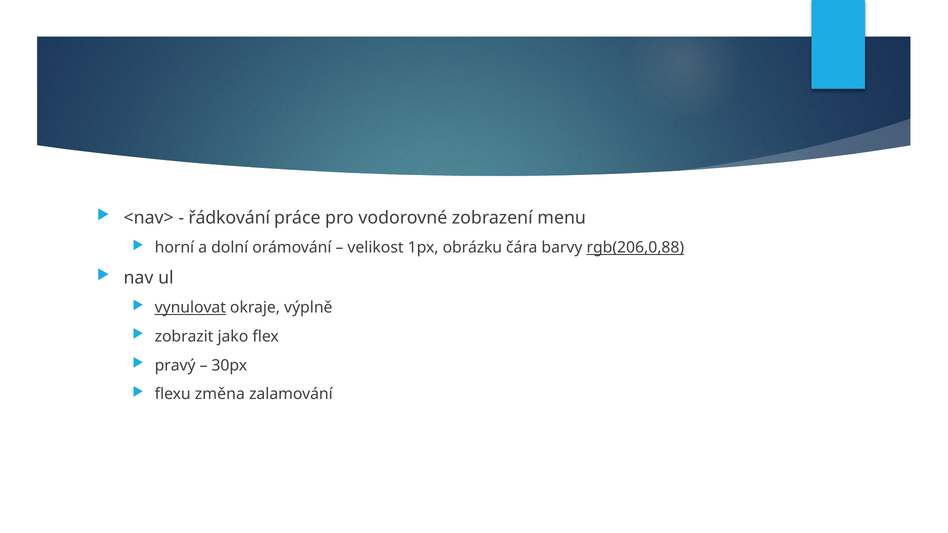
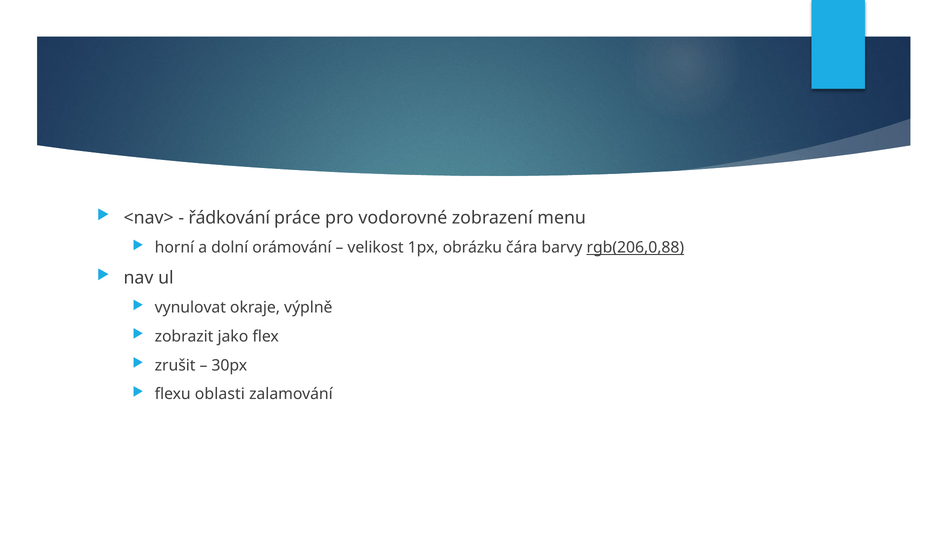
vynulovat underline: present -> none (190, 308)
pravý: pravý -> zrušit (175, 365)
změna: změna -> oblasti (220, 394)
